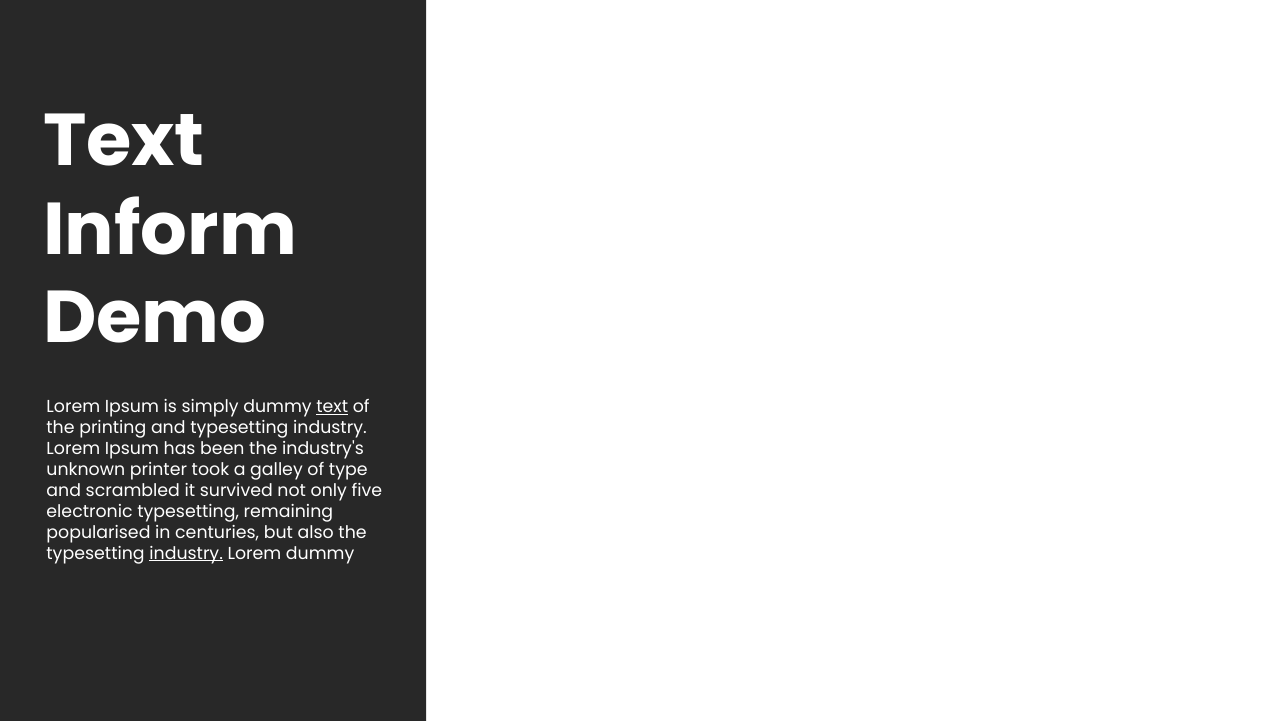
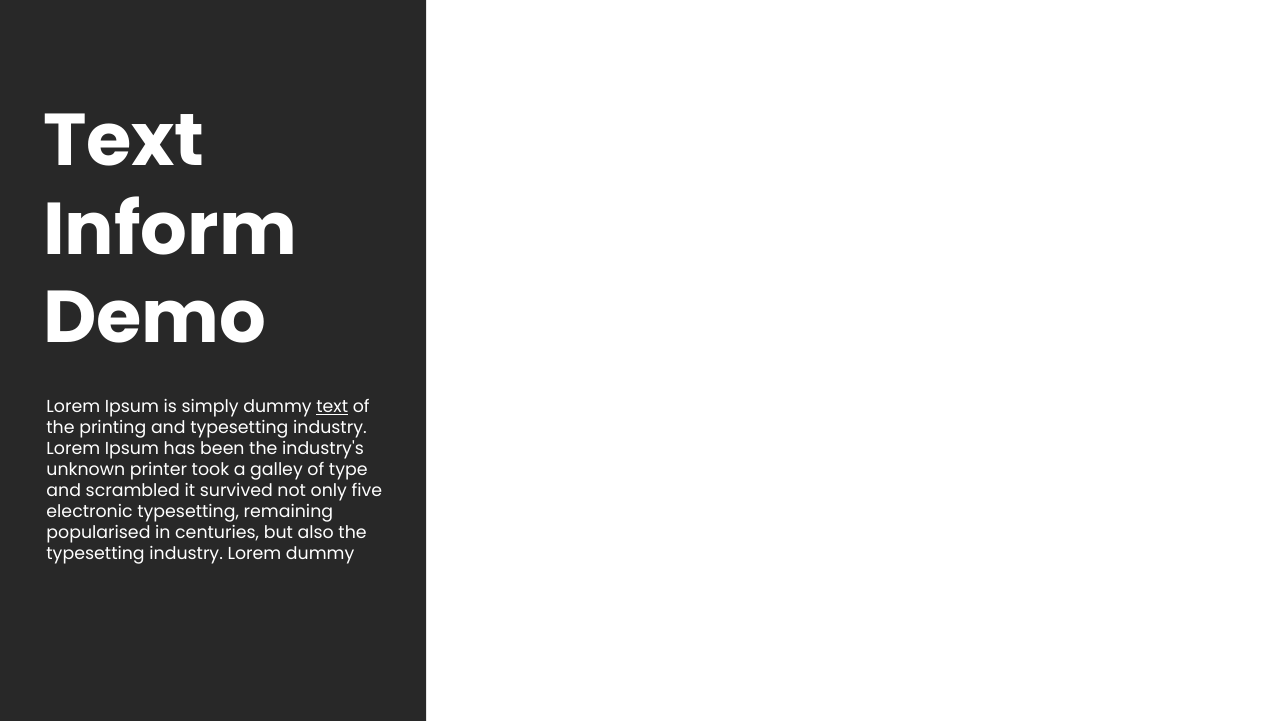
industry underline: present -> none (186, 554)
